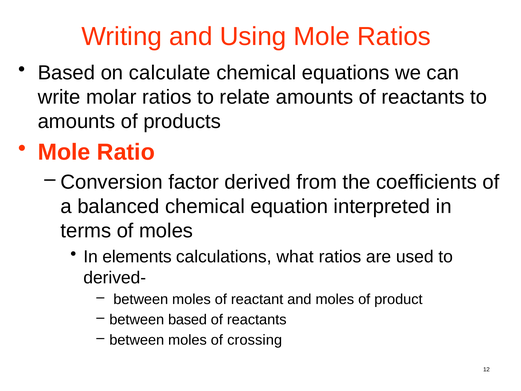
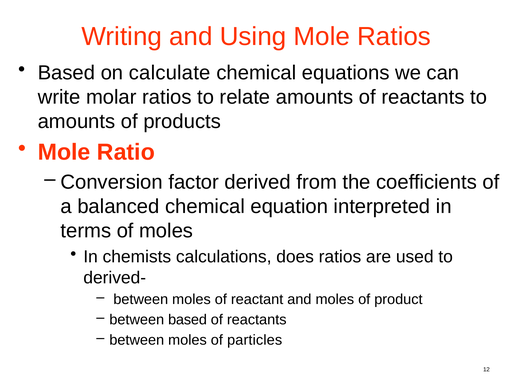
elements: elements -> chemists (137, 257)
what: what -> does (295, 257)
crossing: crossing -> particles (255, 340)
